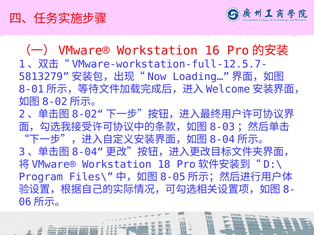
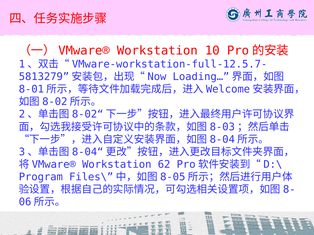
16: 16 -> 10 (212, 51)
18: 18 -> 62 (164, 165)
